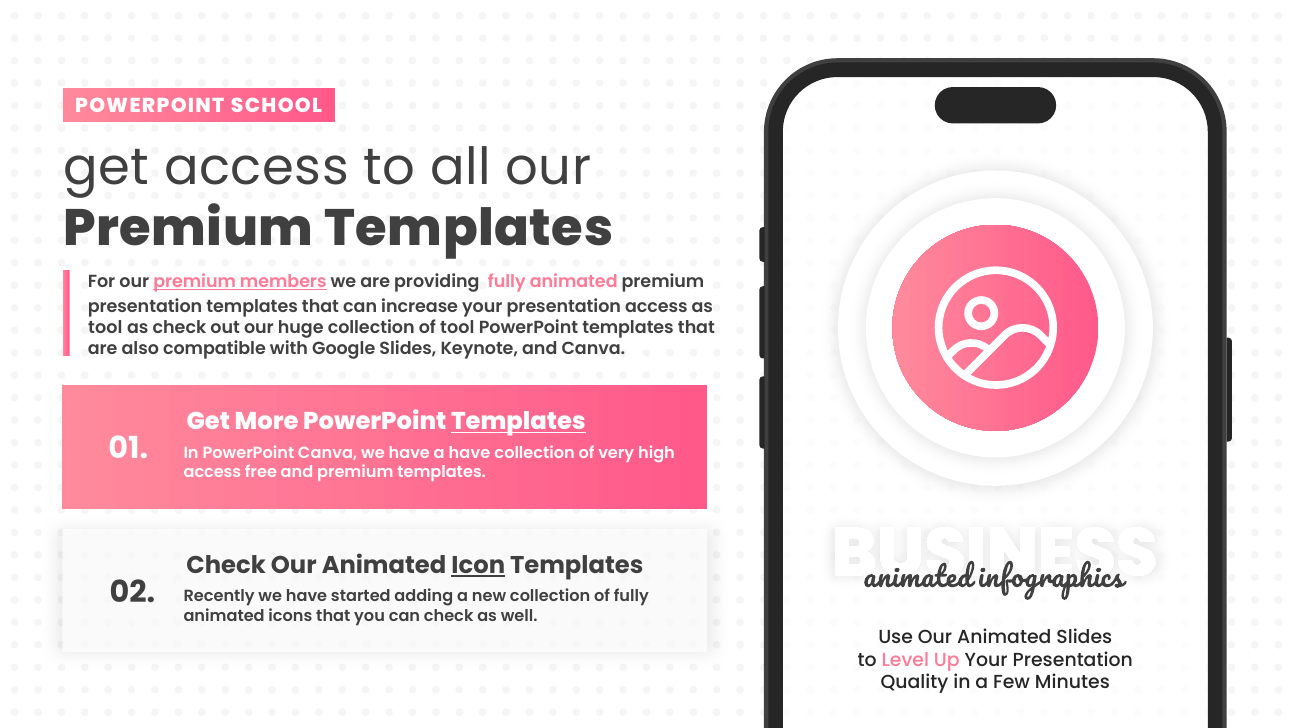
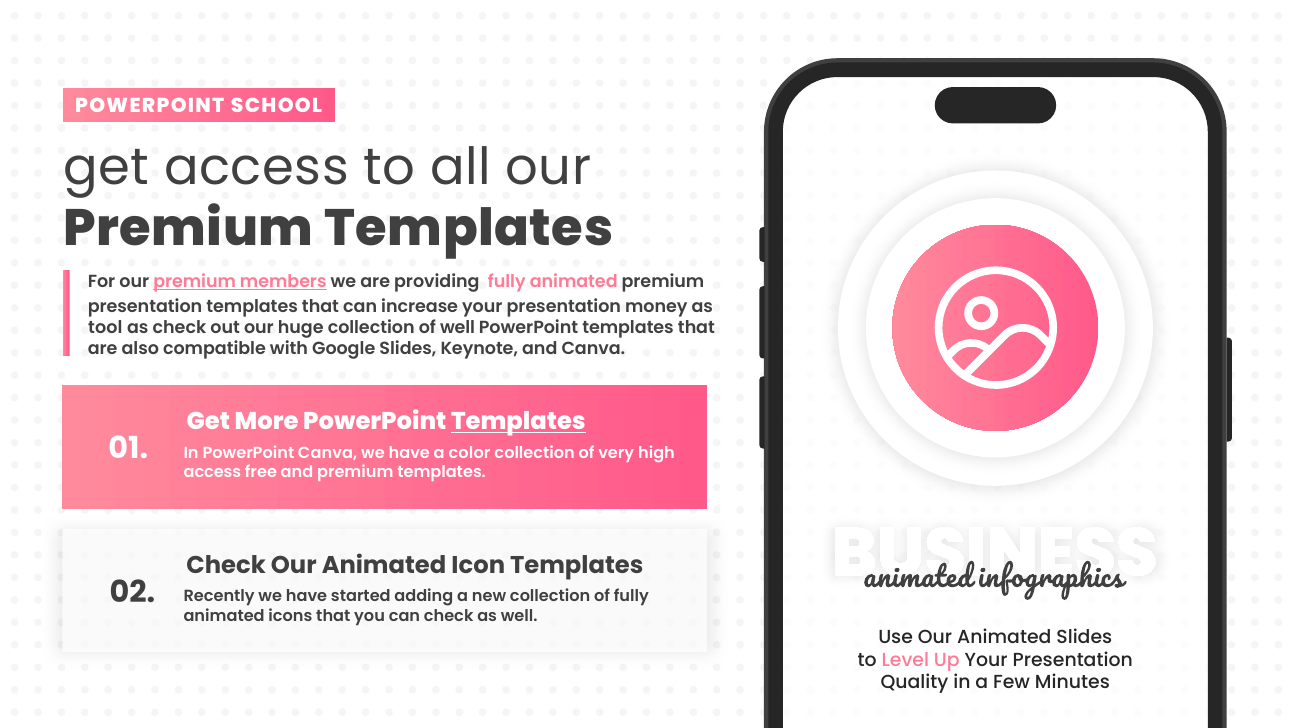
presentation access: access -> money (656, 306)
of tool: tool -> well (458, 327)
a have: have -> color (470, 453)
Icon underline: present -> none (478, 565)
